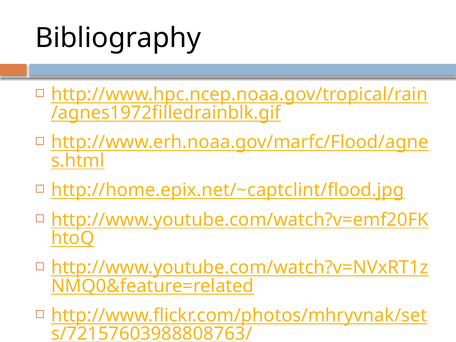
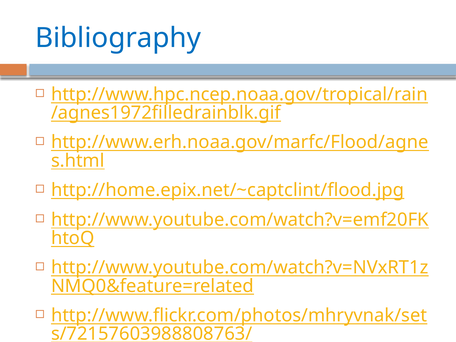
Bibliography colour: black -> blue (118, 38)
